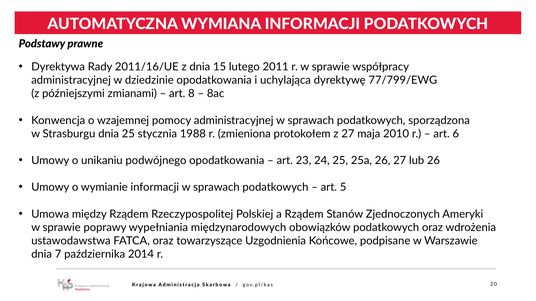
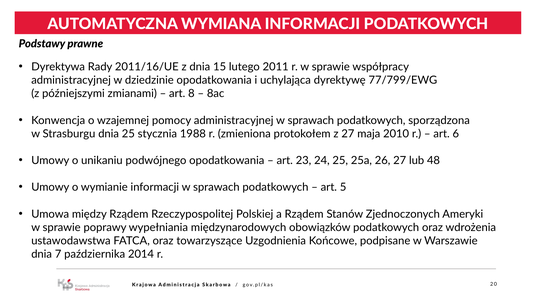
lub 26: 26 -> 48 (434, 161)
